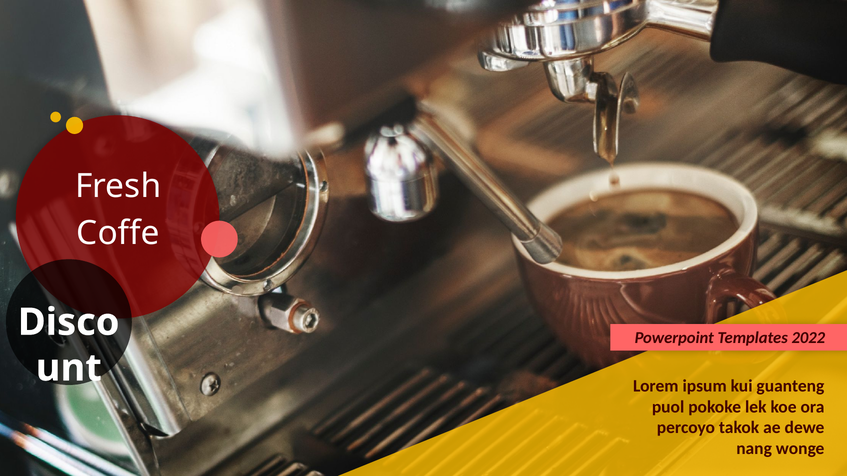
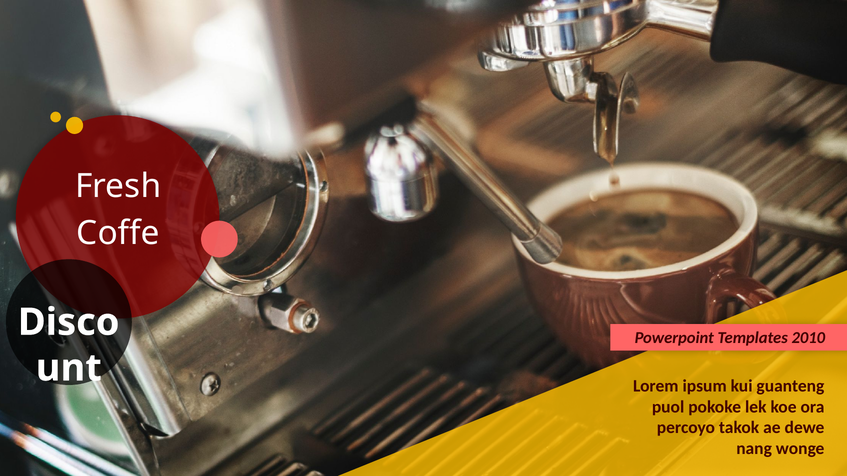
2022: 2022 -> 2010 (808, 338)
